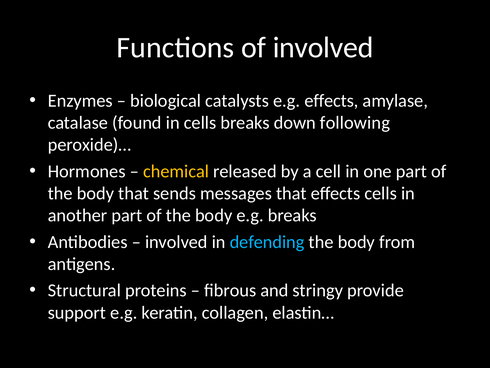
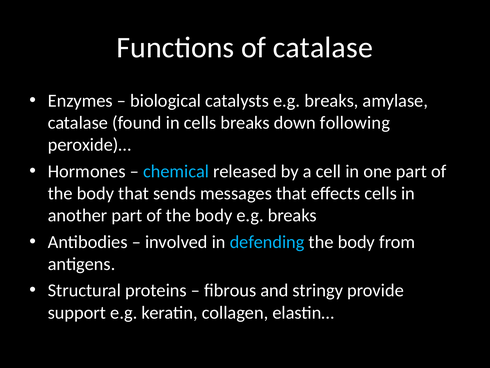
of involved: involved -> catalase (323, 47)
catalysts e.g effects: effects -> breaks (331, 101)
chemical colour: yellow -> light blue (176, 171)
